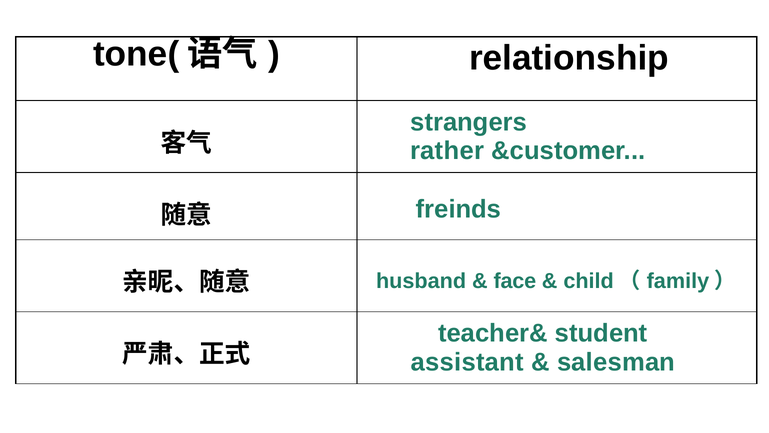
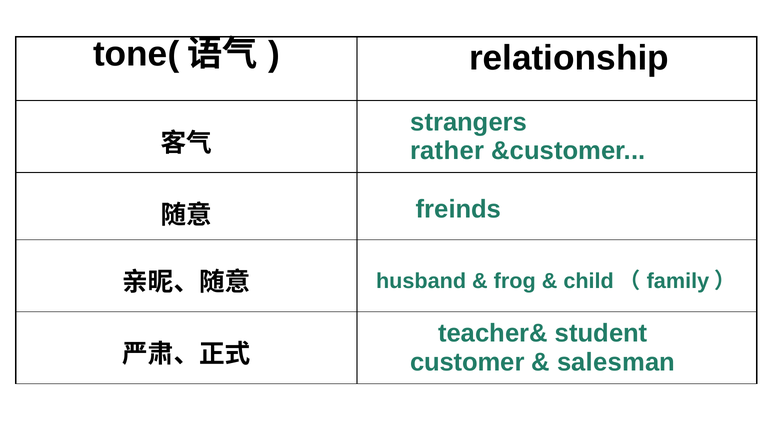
face: face -> frog (515, 281)
assistant: assistant -> customer (467, 362)
